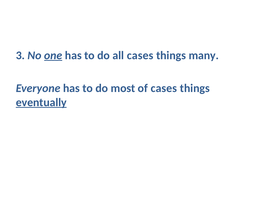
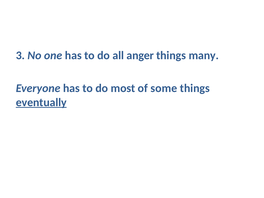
one underline: present -> none (53, 55)
all cases: cases -> anger (140, 55)
of cases: cases -> some (164, 88)
